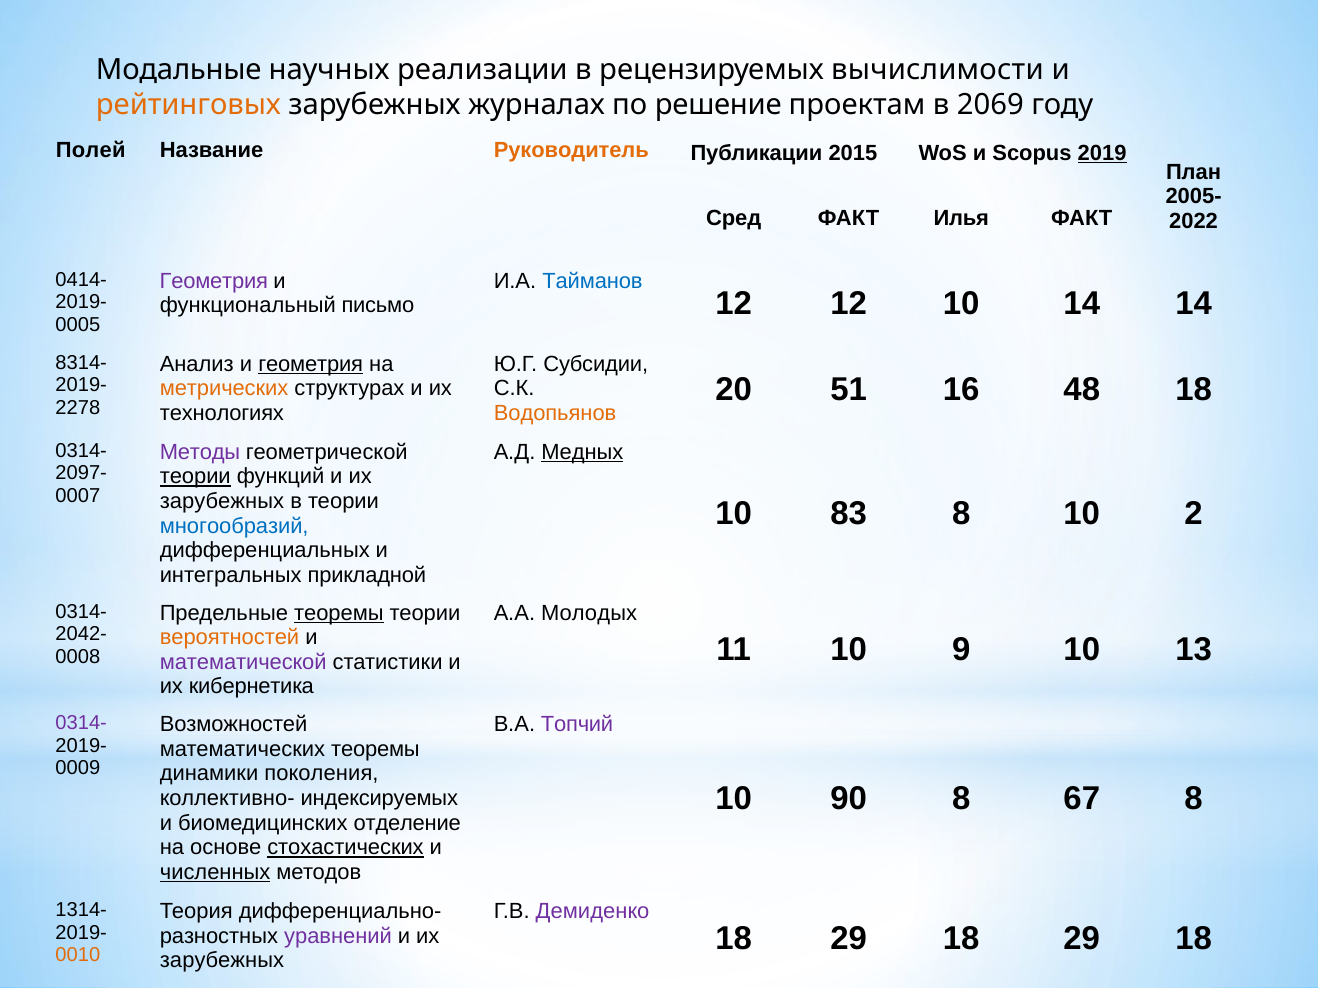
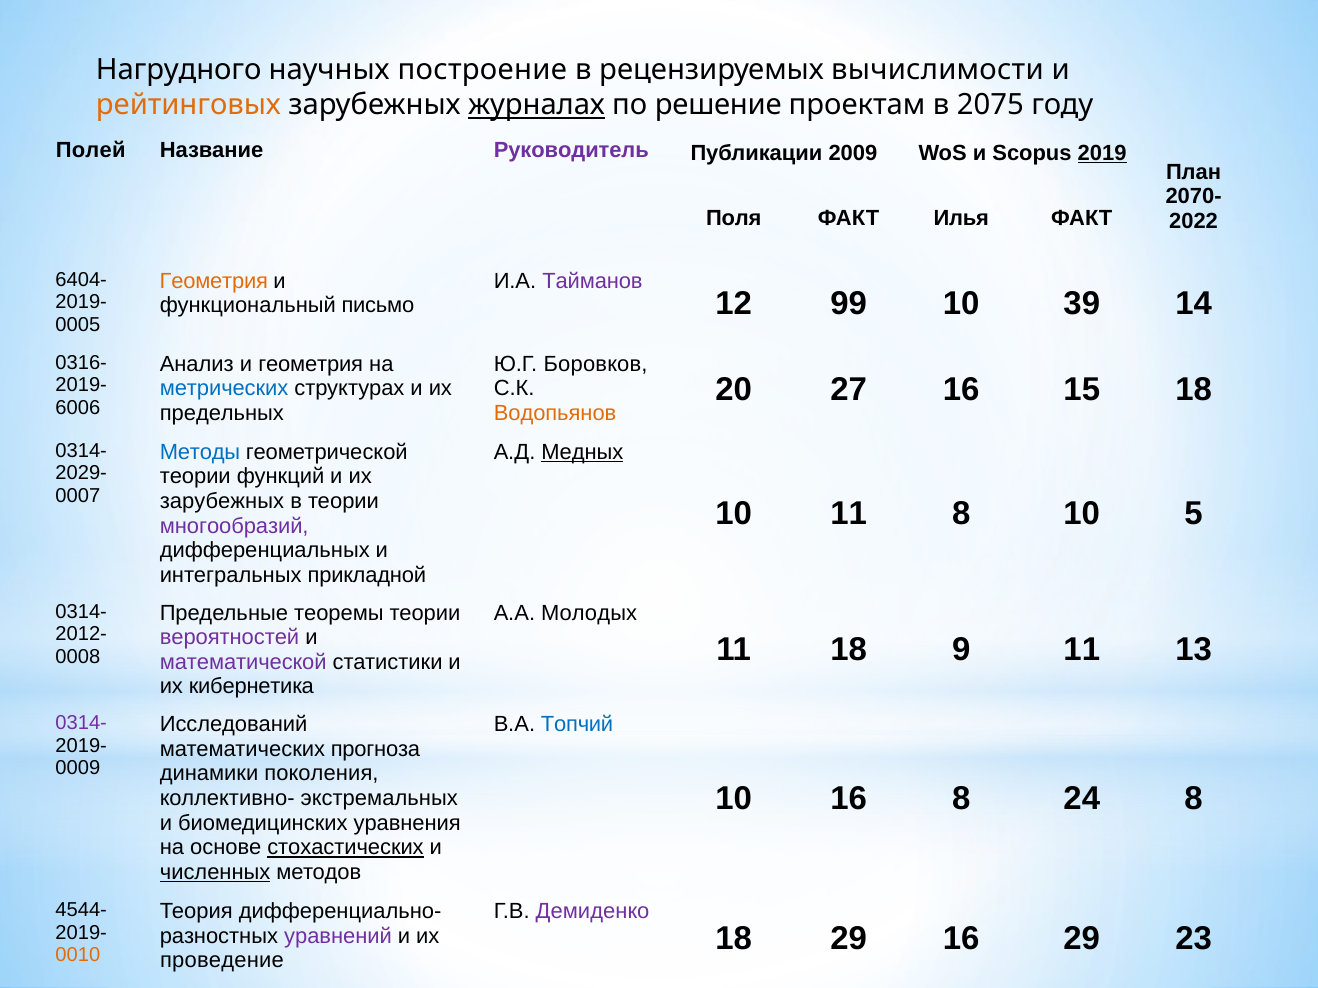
Модальные: Модальные -> Нагрудного (179, 70)
реализации: реализации -> построение (482, 70)
журналах underline: none -> present (536, 105)
2069: 2069 -> 2075 (990, 105)
Руководитель colour: orange -> purple (571, 150)
2015: 2015 -> 2009 (853, 153)
2005-: 2005- -> 2070- (1194, 197)
Сред: Сред -> Поля (734, 219)
0414-: 0414- -> 6404- (81, 280)
Геометрия colour: purple -> orange (214, 281)
Тайманов colour: blue -> purple (592, 281)
12 12: 12 -> 99 (849, 304)
10 14: 14 -> 39 (1082, 304)
8314-: 8314- -> 0316- (81, 363)
геометрия underline: present -> none (311, 364)
Субсидии: Субсидии -> Боровков (596, 364)
51: 51 -> 27 (849, 389)
48: 48 -> 15 (1082, 389)
метрических colour: orange -> blue (224, 389)
2278: 2278 -> 6006 (78, 408)
технологиях: технологиях -> предельных (222, 413)
Методы colour: purple -> blue (200, 452)
2097-: 2097- -> 2029- (81, 474)
теории underline: present -> none (195, 477)
10 83: 83 -> 11 (849, 514)
2: 2 -> 5 (1194, 514)
многообразий colour: blue -> purple (234, 526)
теоремы underline: present -> none (339, 613)
2042-: 2042- -> 2012- (81, 635)
вероятностей colour: orange -> purple (230, 638)
11 10: 10 -> 18 (849, 650)
9 10: 10 -> 11 (1082, 650)
Возможностей: Возможностей -> Исследований (234, 725)
Топчий colour: purple -> blue (577, 725)
математических теоремы: теоремы -> прогноза (375, 749)
10 90: 90 -> 16 (849, 799)
67: 67 -> 24 (1082, 799)
индексируемых: индексируемых -> экстремальных (379, 799)
отделение: отделение -> уравнения (407, 823)
1314-: 1314- -> 4544- (81, 911)
18: 18 -> 16 (961, 940)
18: 18 -> 23 (1194, 940)
зарубежных: зарубежных -> проведение (222, 961)
